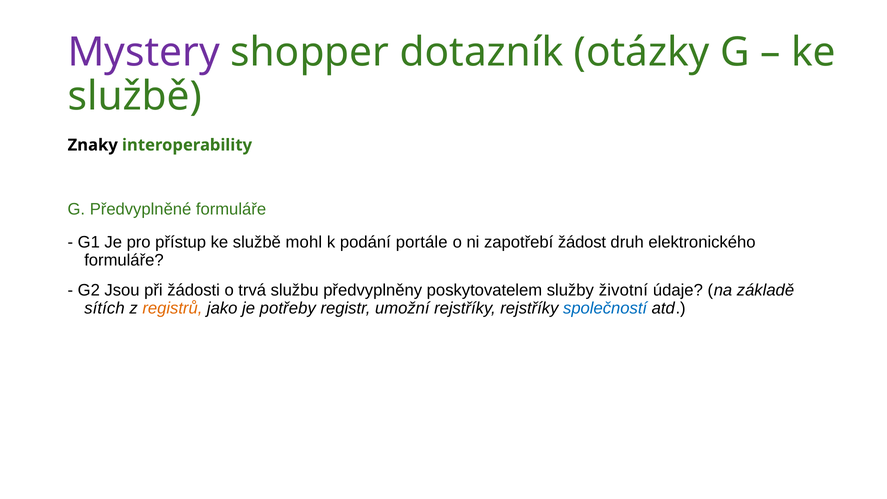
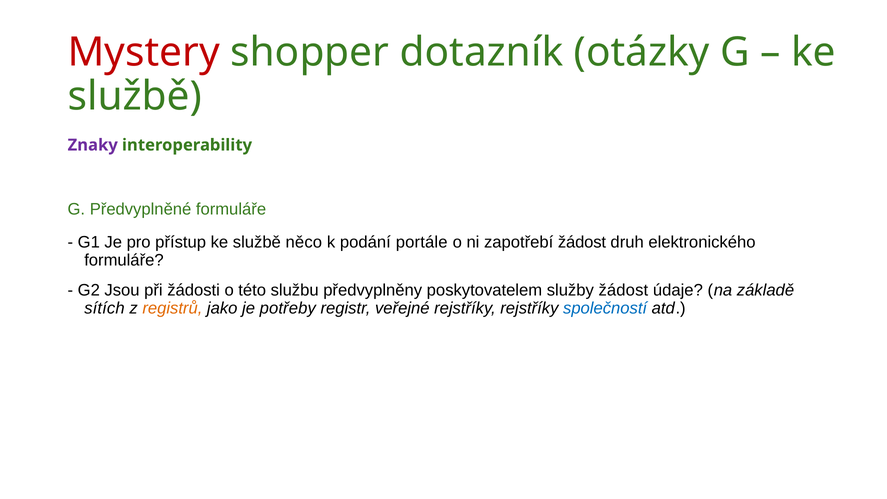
Mystery colour: purple -> red (144, 53)
Znaky colour: black -> purple (93, 145)
mohl: mohl -> něco (304, 242)
trvá: trvá -> této (252, 290)
služby životní: životní -> žádost (623, 290)
umožní: umožní -> veřejné (402, 308)
